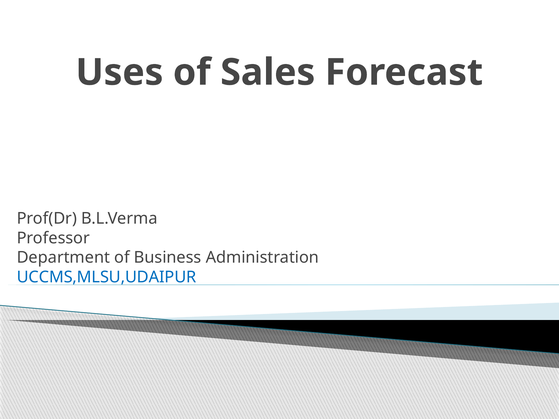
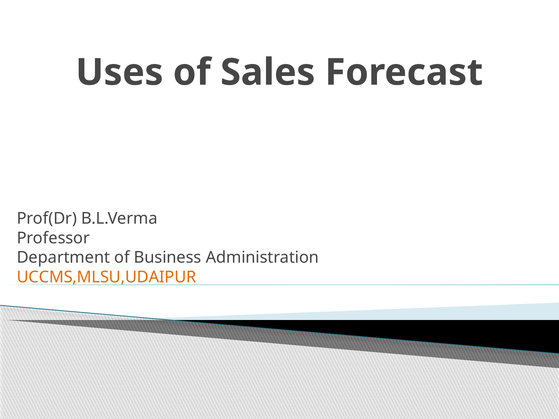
UCCMS,MLSU,UDAIPUR colour: blue -> orange (107, 277)
